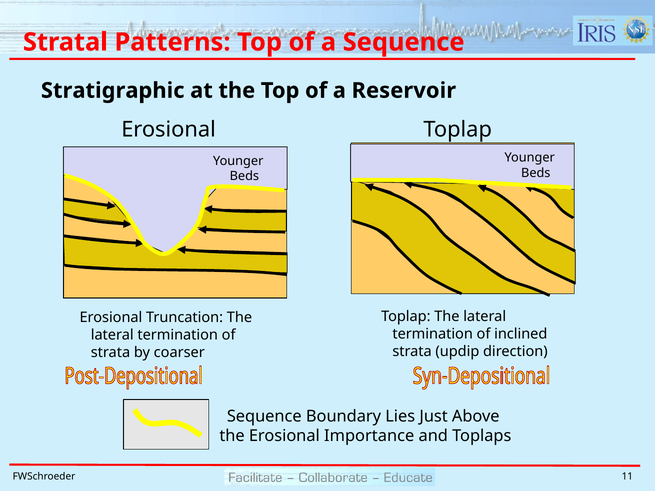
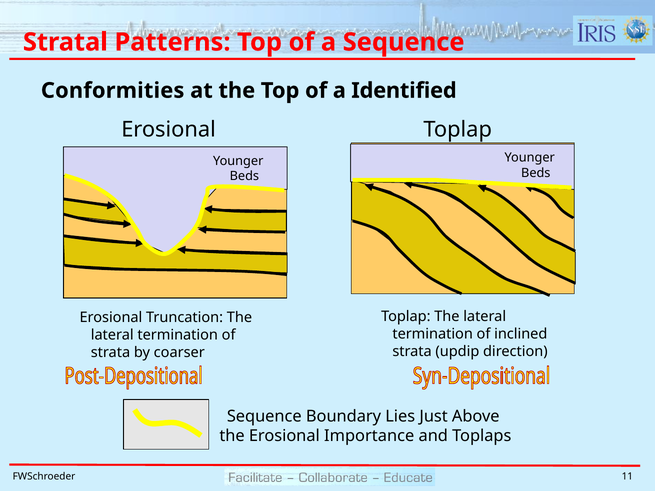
Stratigraphic: Stratigraphic -> Conformities (113, 91)
Reservoir: Reservoir -> Identified (404, 91)
